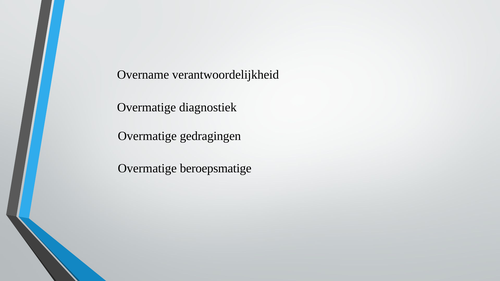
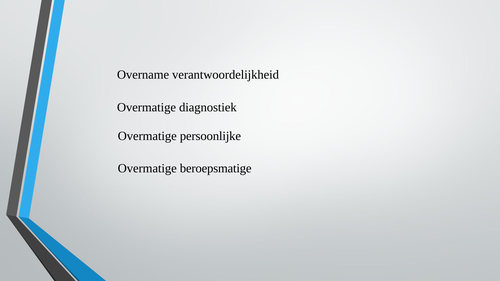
gedragingen: gedragingen -> persoonlijke (210, 136)
